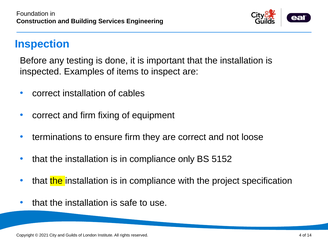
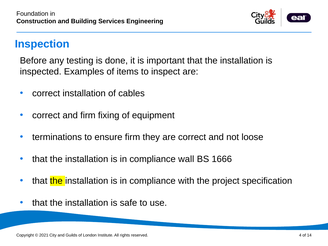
only: only -> wall (186, 159)
5152: 5152 -> 1666 (222, 159)
